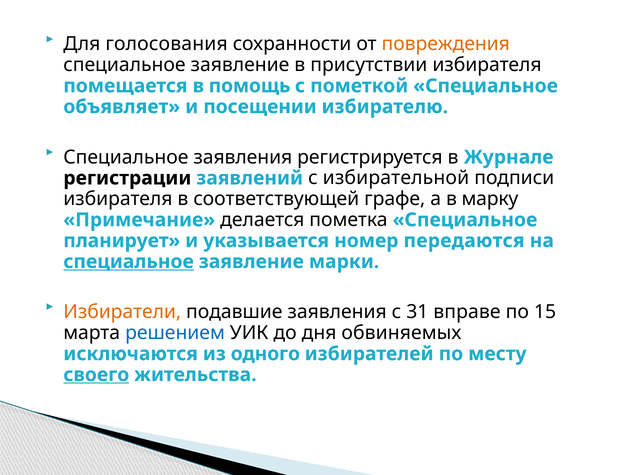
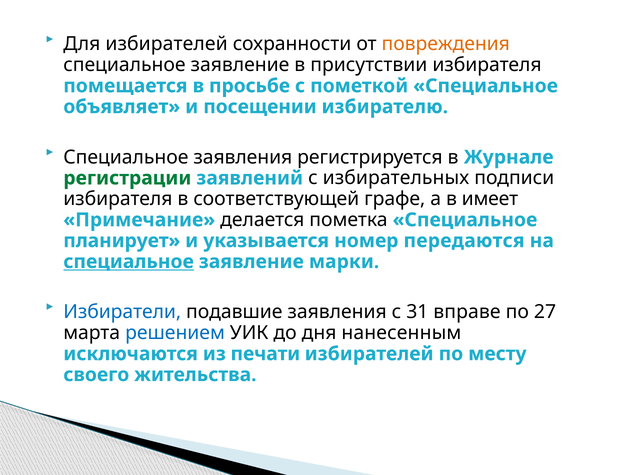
Для голосования: голосования -> избирателей (167, 44)
помощь: помощь -> просьбе (250, 86)
регистрации colour: black -> green (127, 178)
избирательной: избирательной -> избирательных (396, 178)
марку: марку -> имеет (490, 199)
Избиратели colour: orange -> blue (122, 312)
15: 15 -> 27 (545, 312)
обвиняемых: обвиняемых -> нанесенным (401, 333)
одного: одного -> печати (265, 354)
своего underline: present -> none (96, 375)
